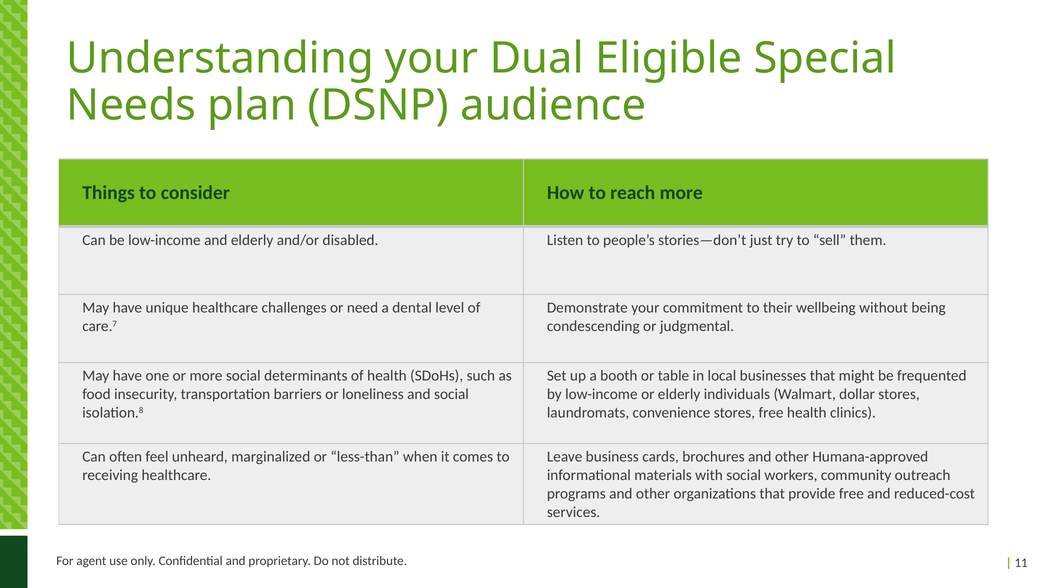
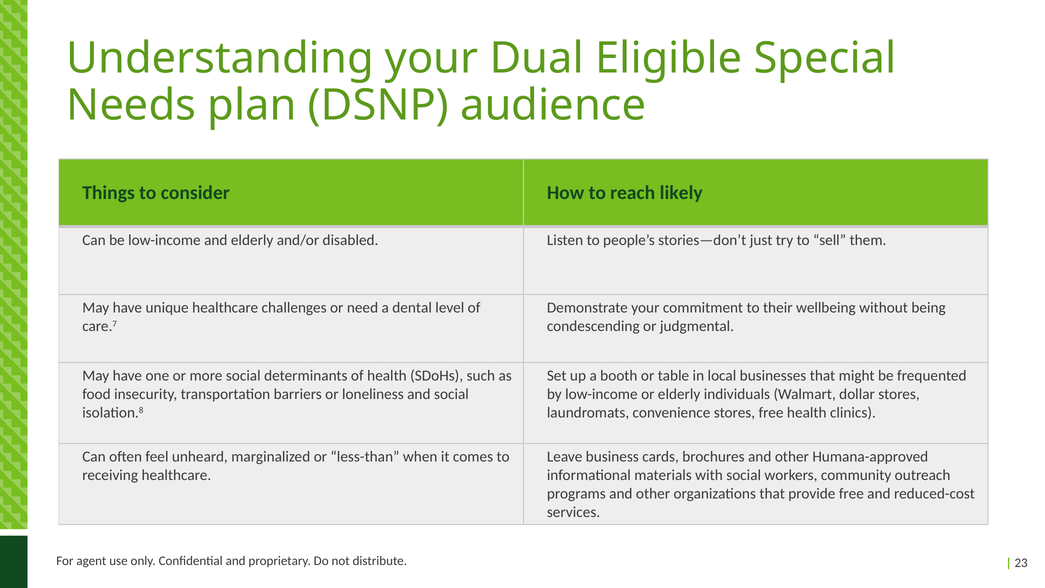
reach more: more -> likely (681, 193)
11: 11 -> 23 (1021, 563)
